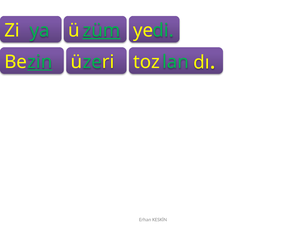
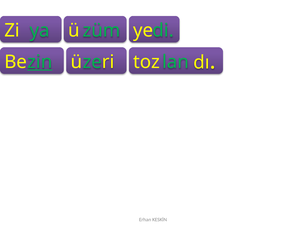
züm underline: present -> none (101, 30)
